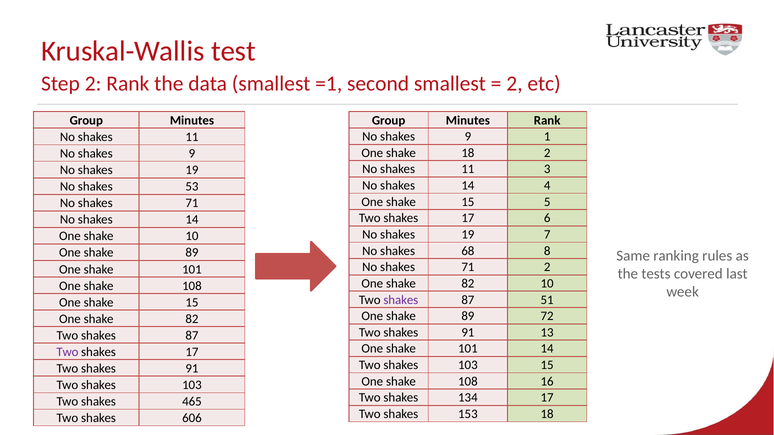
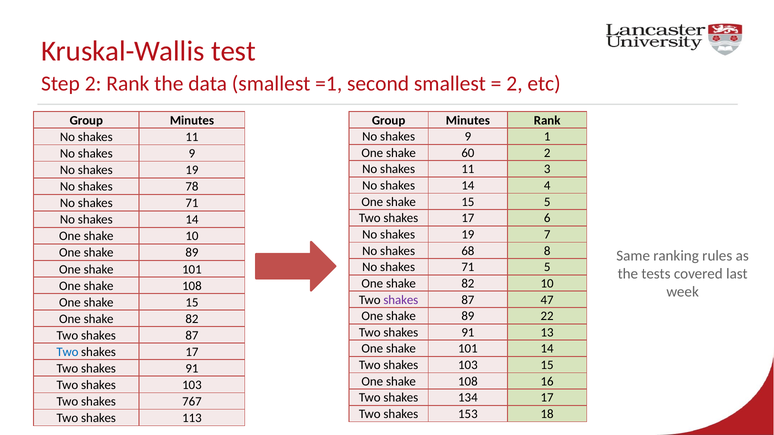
shake 18: 18 -> 60 (468, 153)
53: 53 -> 78 (192, 187)
71 2: 2 -> 5 (547, 267)
51: 51 -> 47 (547, 300)
72: 72 -> 22 (547, 316)
Two colour: purple -> blue (67, 352)
465: 465 -> 767 (192, 402)
606: 606 -> 113 (192, 418)
